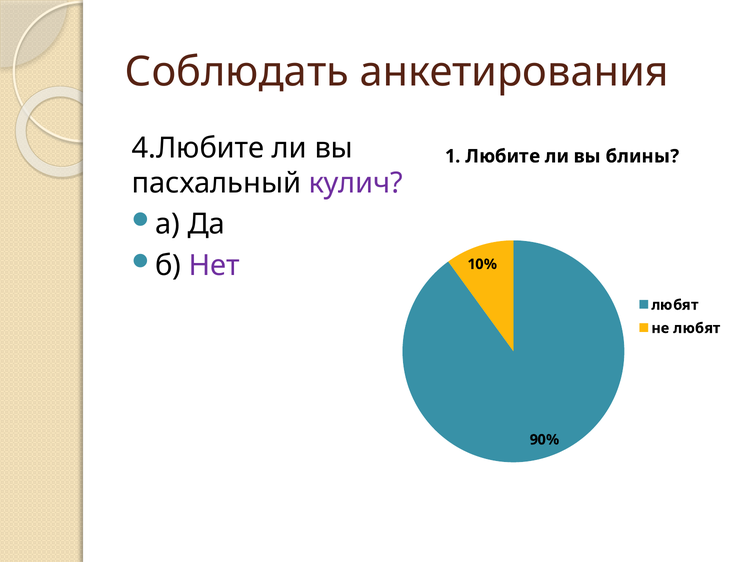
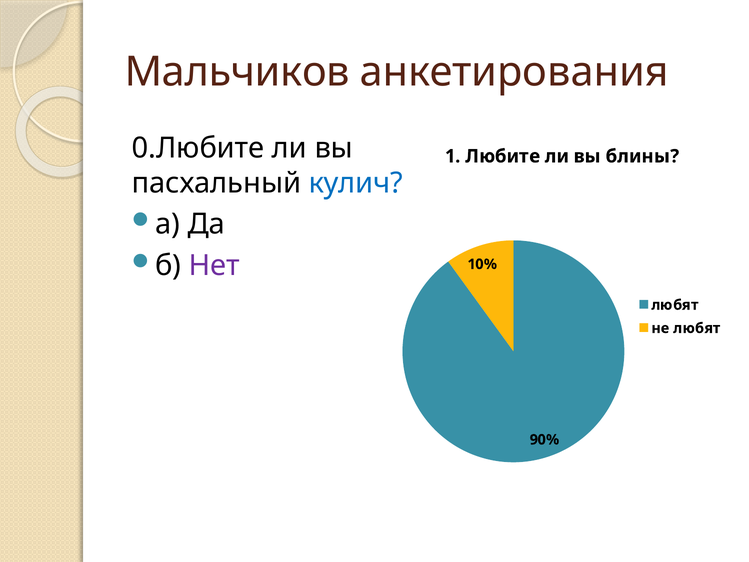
Соблюдать: Соблюдать -> Мальчиков (237, 72)
4.Любите: 4.Любите -> 0.Любите (198, 148)
кулич colour: purple -> blue (356, 183)
